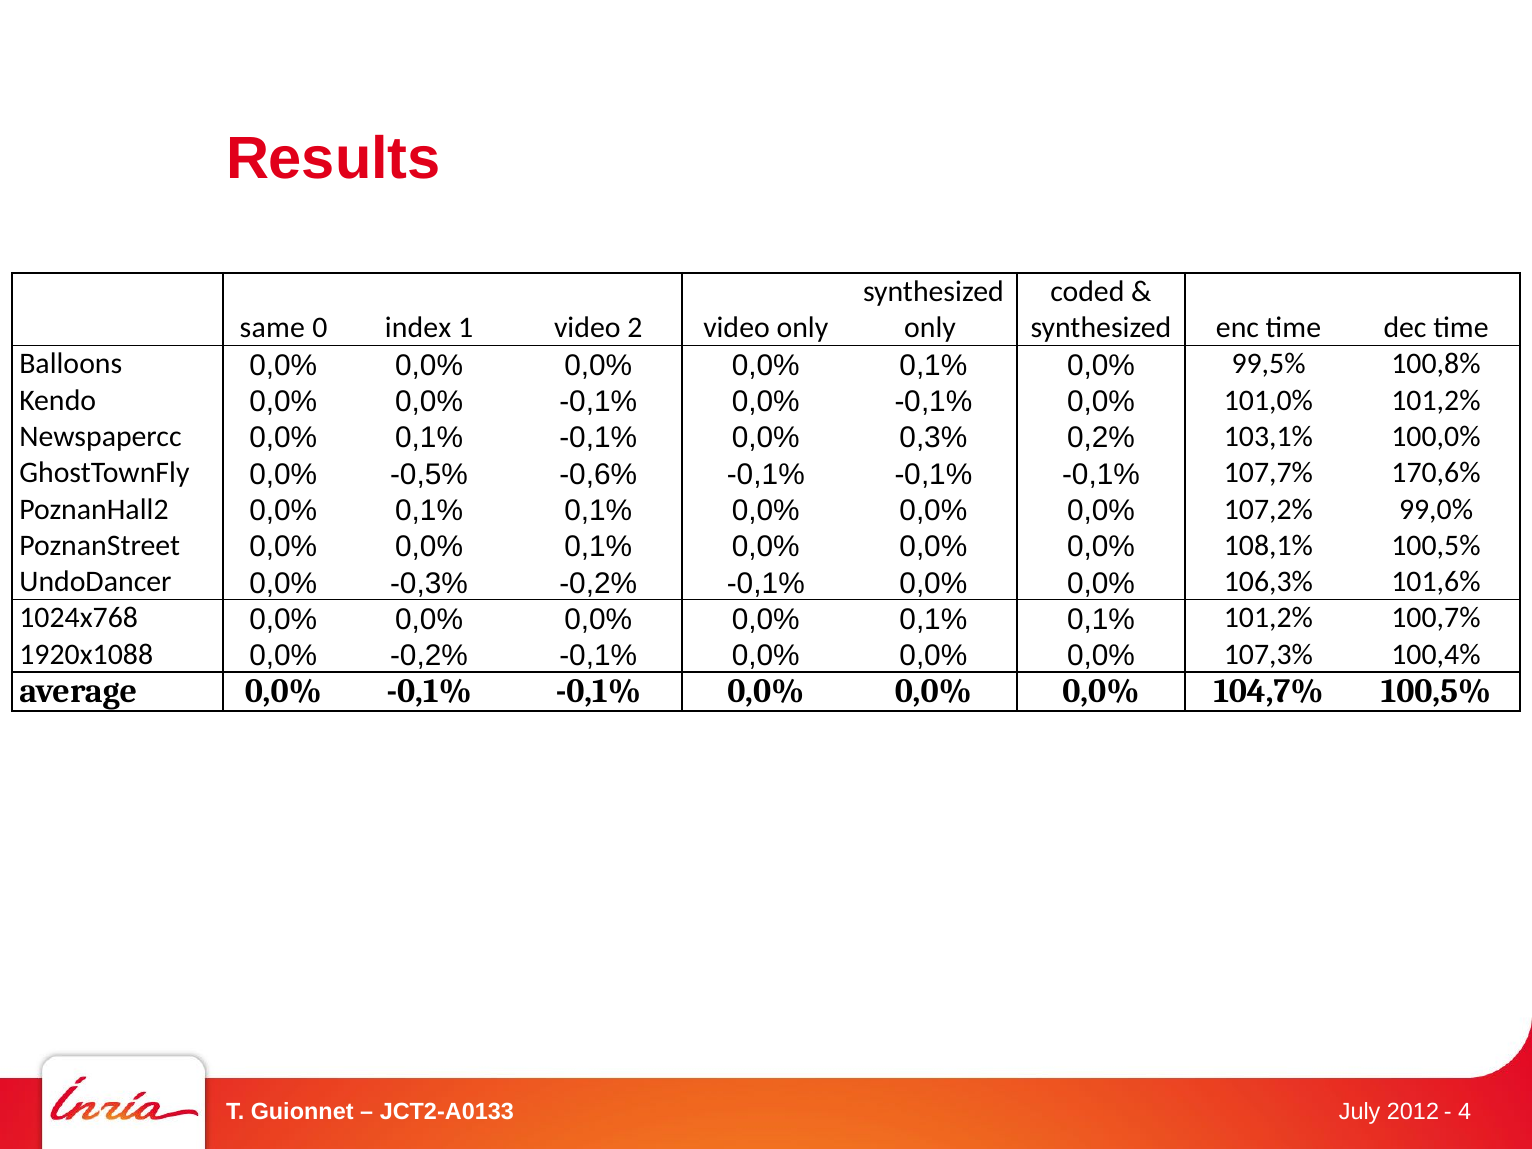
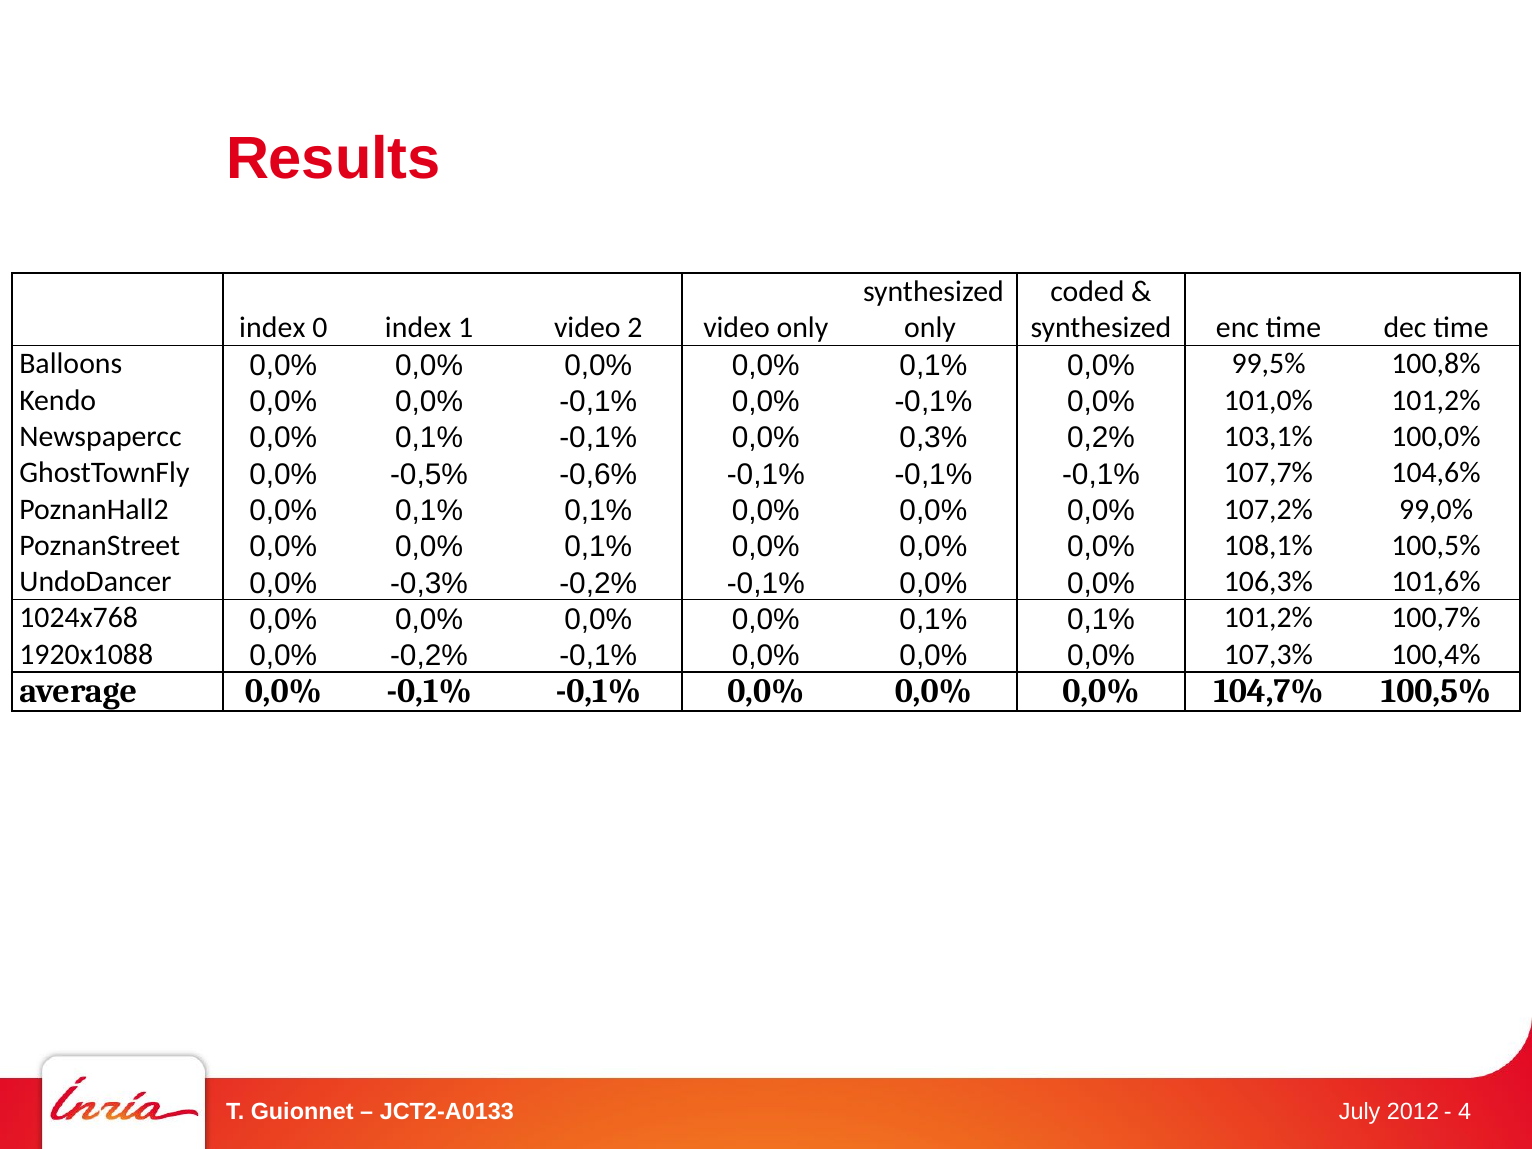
same: same -> index (272, 328)
170,6%: 170,6% -> 104,6% (1436, 473)
